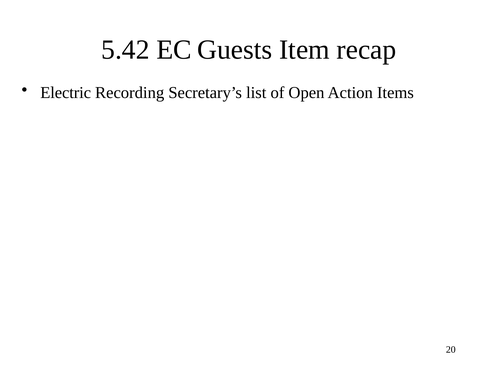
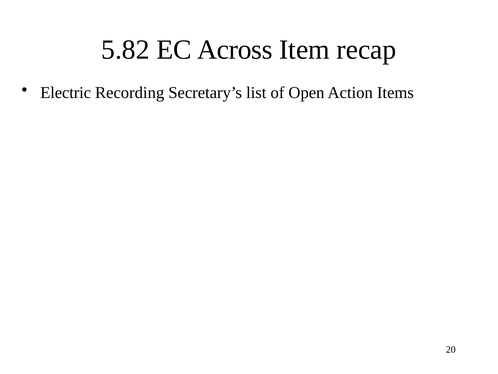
5.42: 5.42 -> 5.82 (125, 50)
Guests: Guests -> Across (235, 50)
